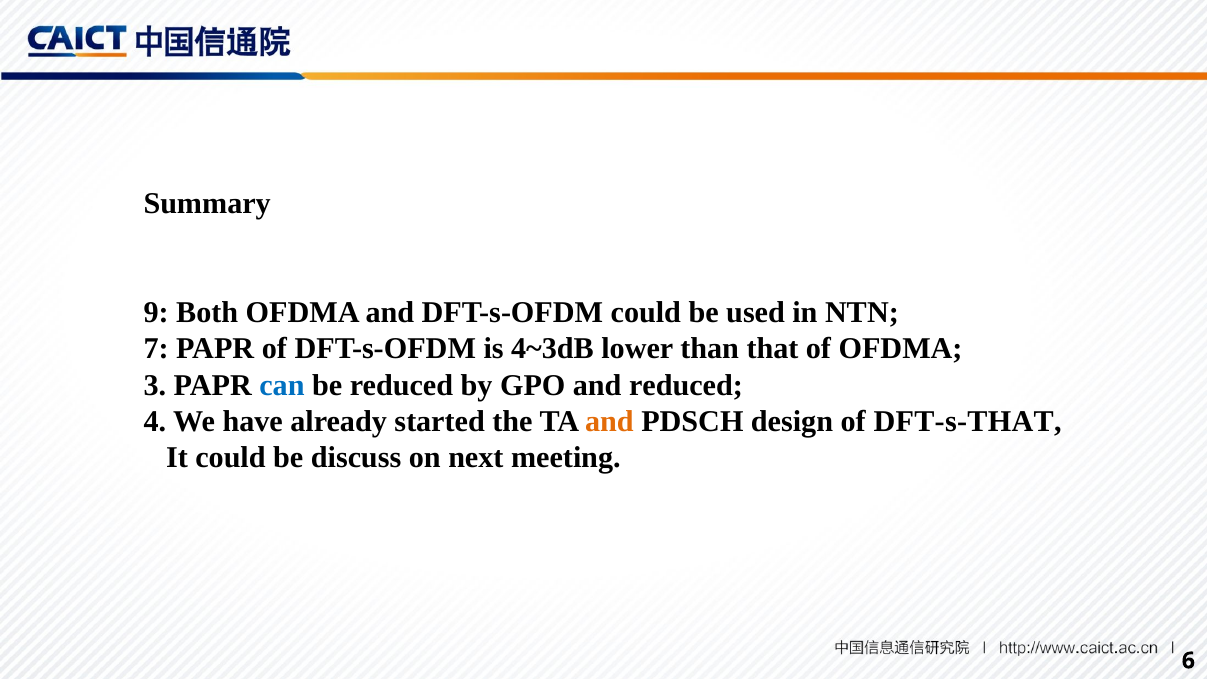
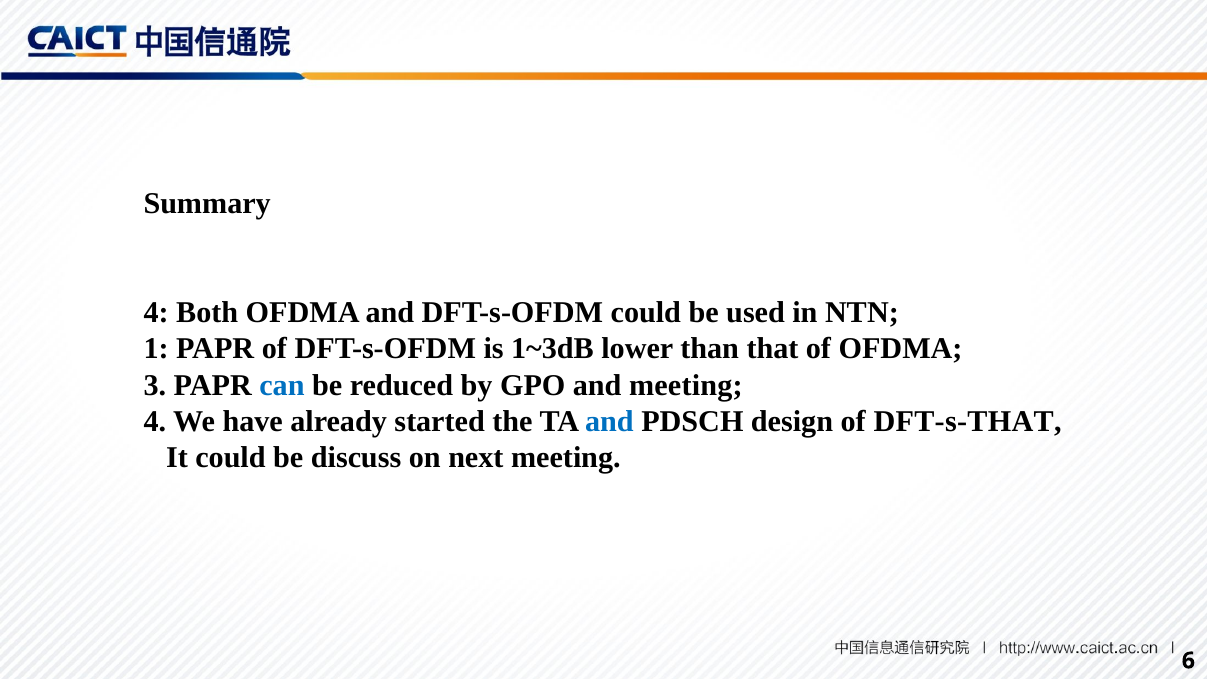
9: 9 -> 4 (156, 313)
7: 7 -> 1 (156, 349)
4~3dB: 4~3dB -> 1~3dB (552, 349)
and reduced: reduced -> meeting (686, 385)
and colour: orange -> blue (609, 421)
